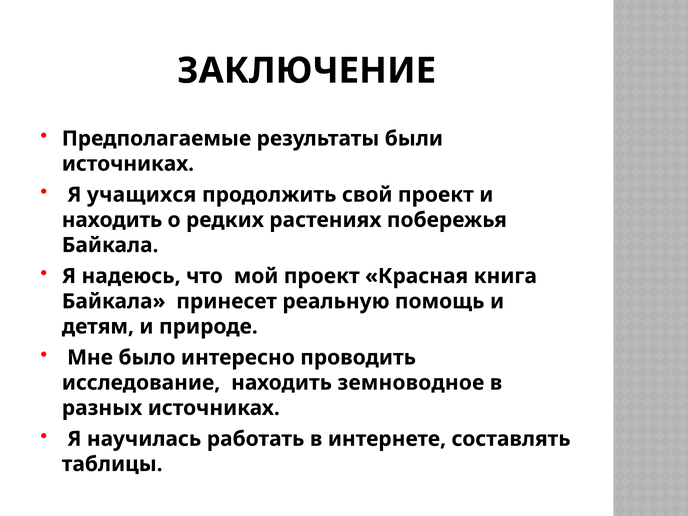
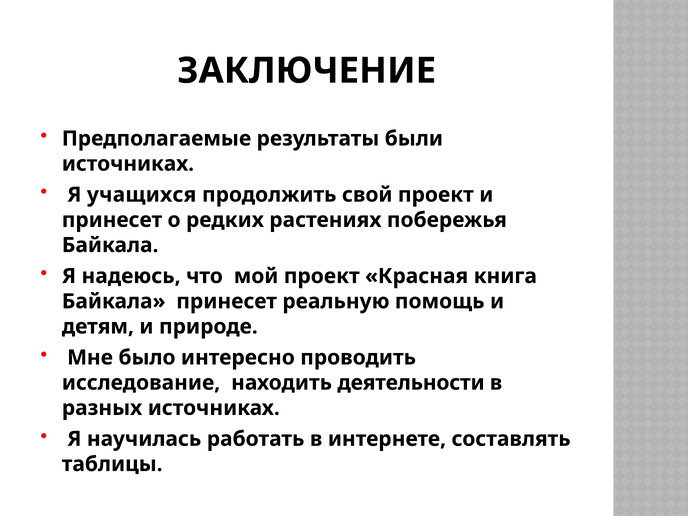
находить: находить -> принесет (112, 220)
земноводное: земноводное -> деятельности (411, 383)
